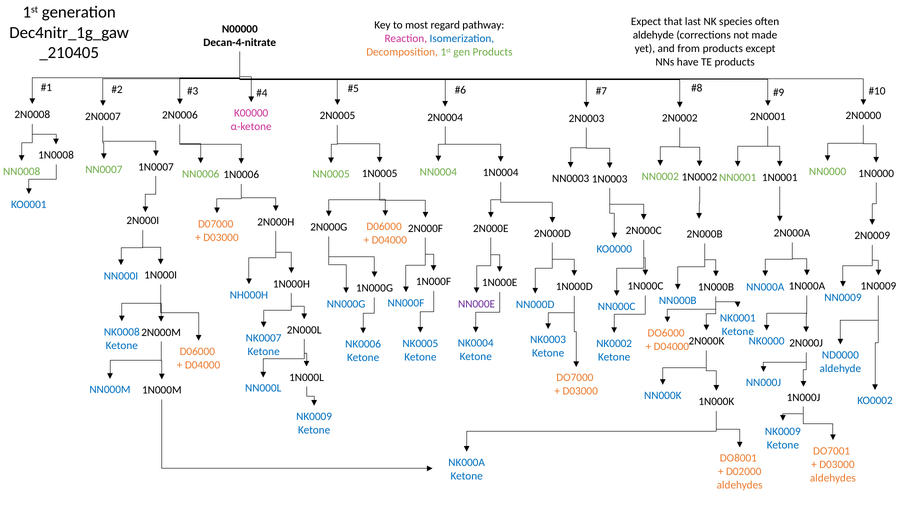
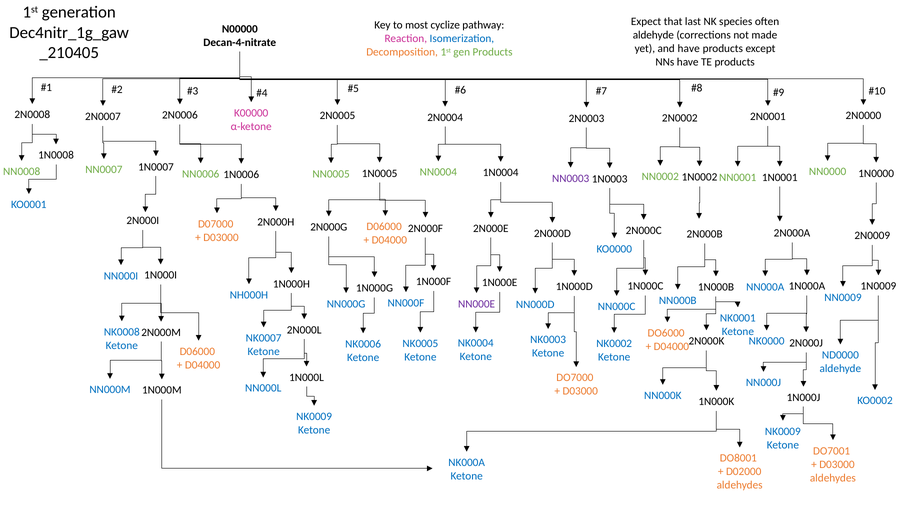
regard: regard -> cyclize (445, 25)
and from: from -> have (689, 49)
NN0003 colour: black -> purple (571, 179)
